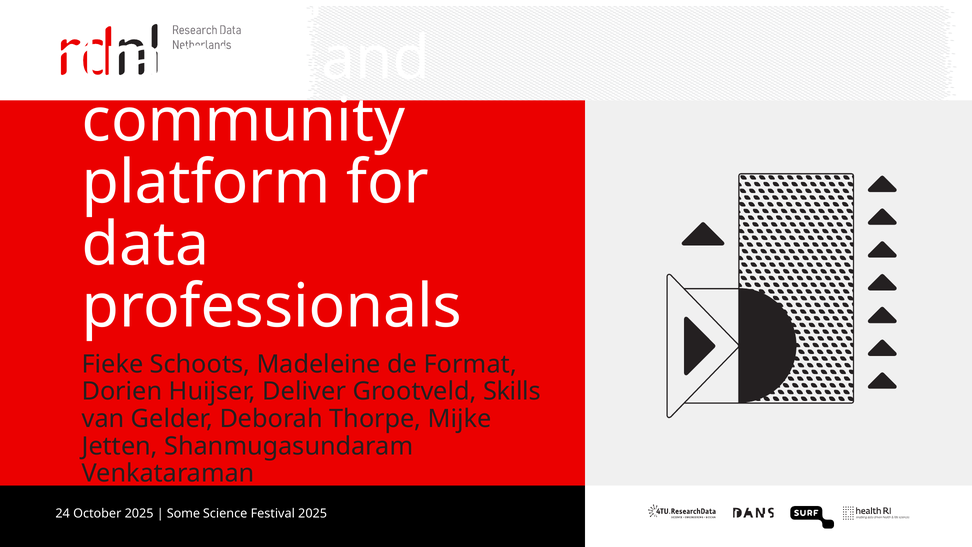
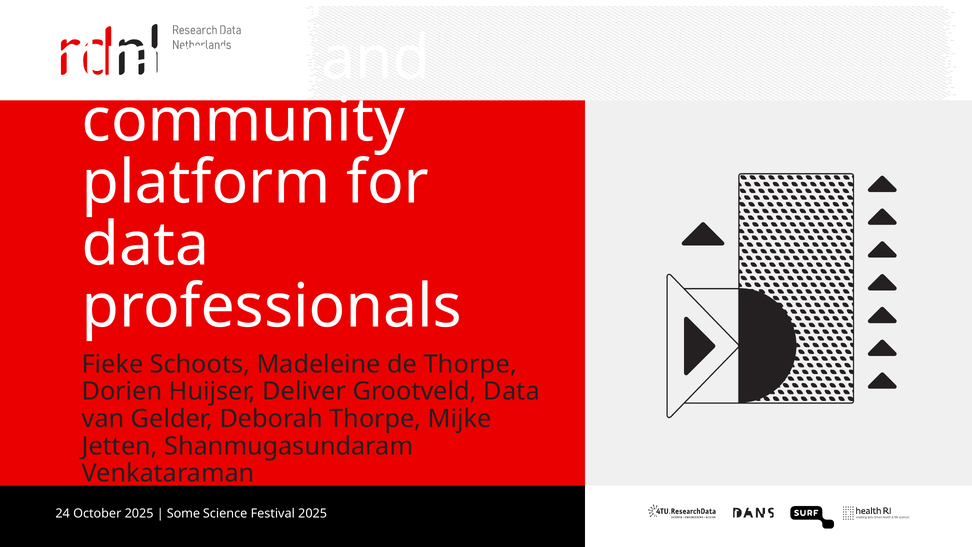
de Format: Format -> Thorpe (470, 364)
Grootveld Skills: Skills -> Data (512, 391)
